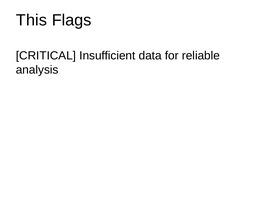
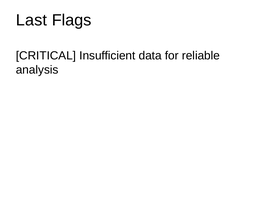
This: This -> Last (32, 20)
